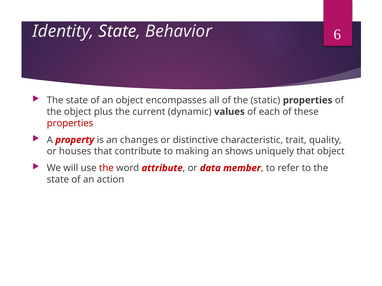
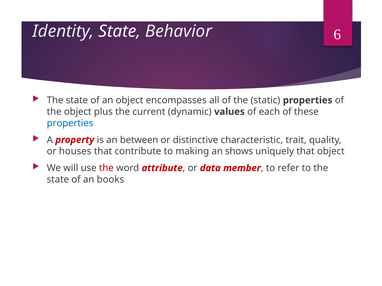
properties colour: red -> blue (70, 123)
changes: changes -> between (139, 140)
action: action -> books (110, 180)
